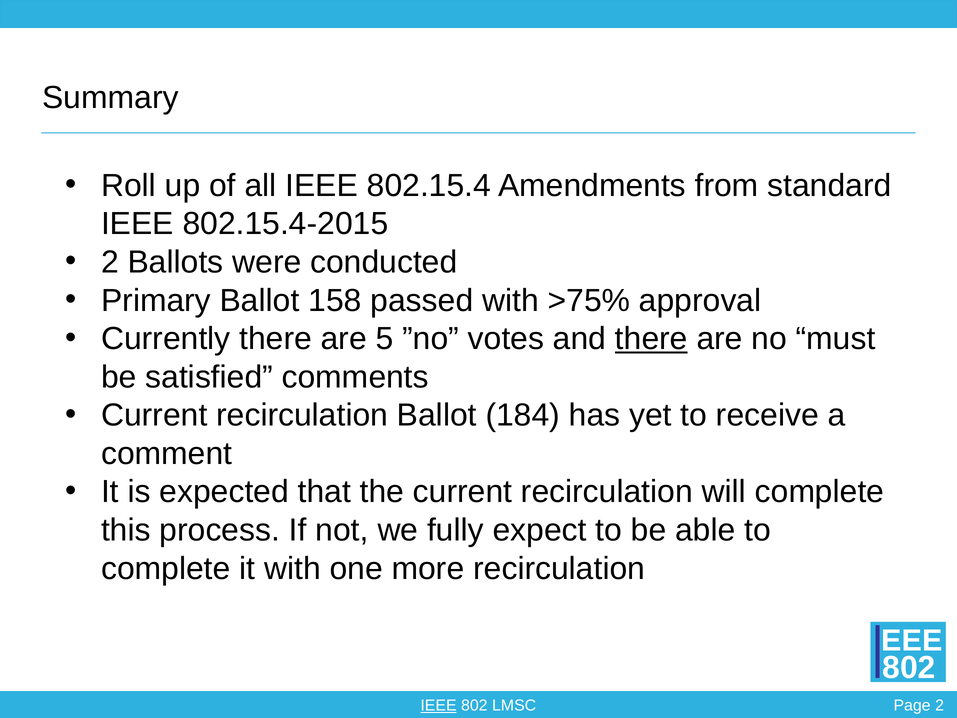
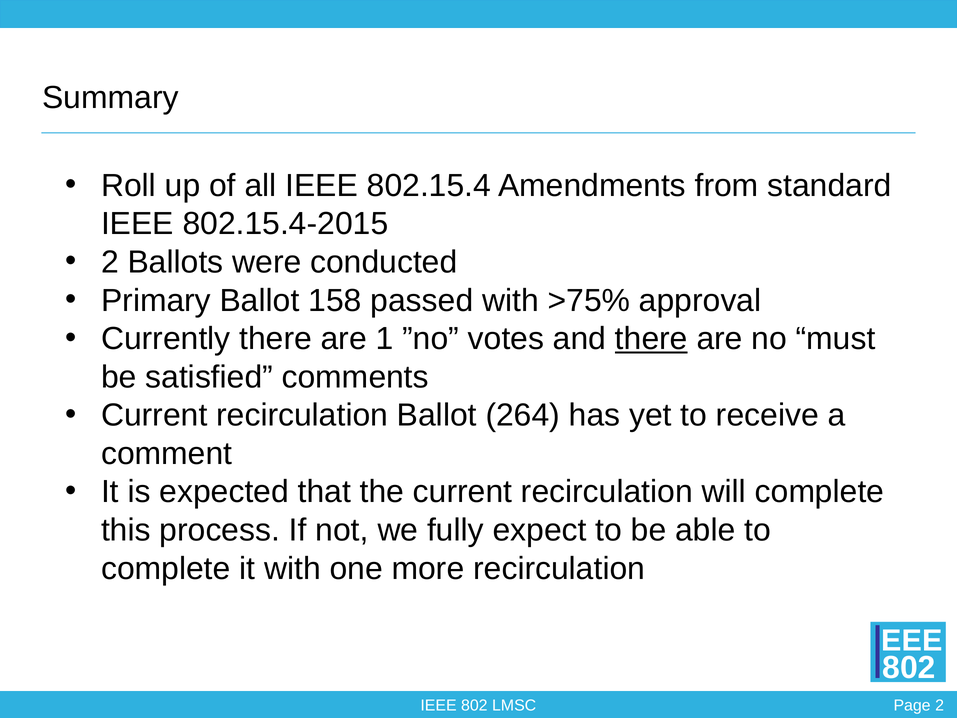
5: 5 -> 1 (385, 339)
184: 184 -> 264 (523, 415)
IEEE underline: present -> none (439, 705)
